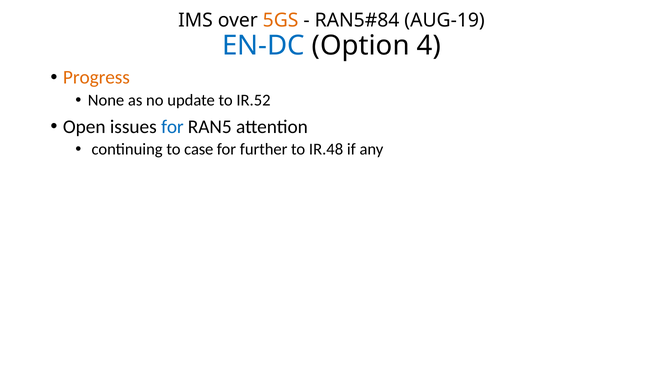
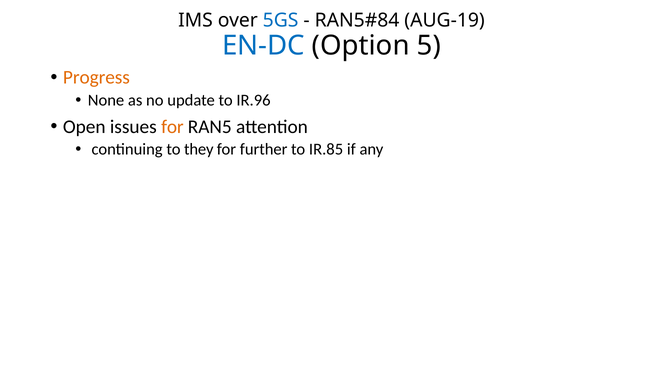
5GS colour: orange -> blue (281, 20)
4: 4 -> 5 (429, 46)
IR.52: IR.52 -> IR.96 (254, 100)
for colour: blue -> orange (172, 127)
case: case -> they (199, 149)
IR.48: IR.48 -> IR.85 (326, 149)
